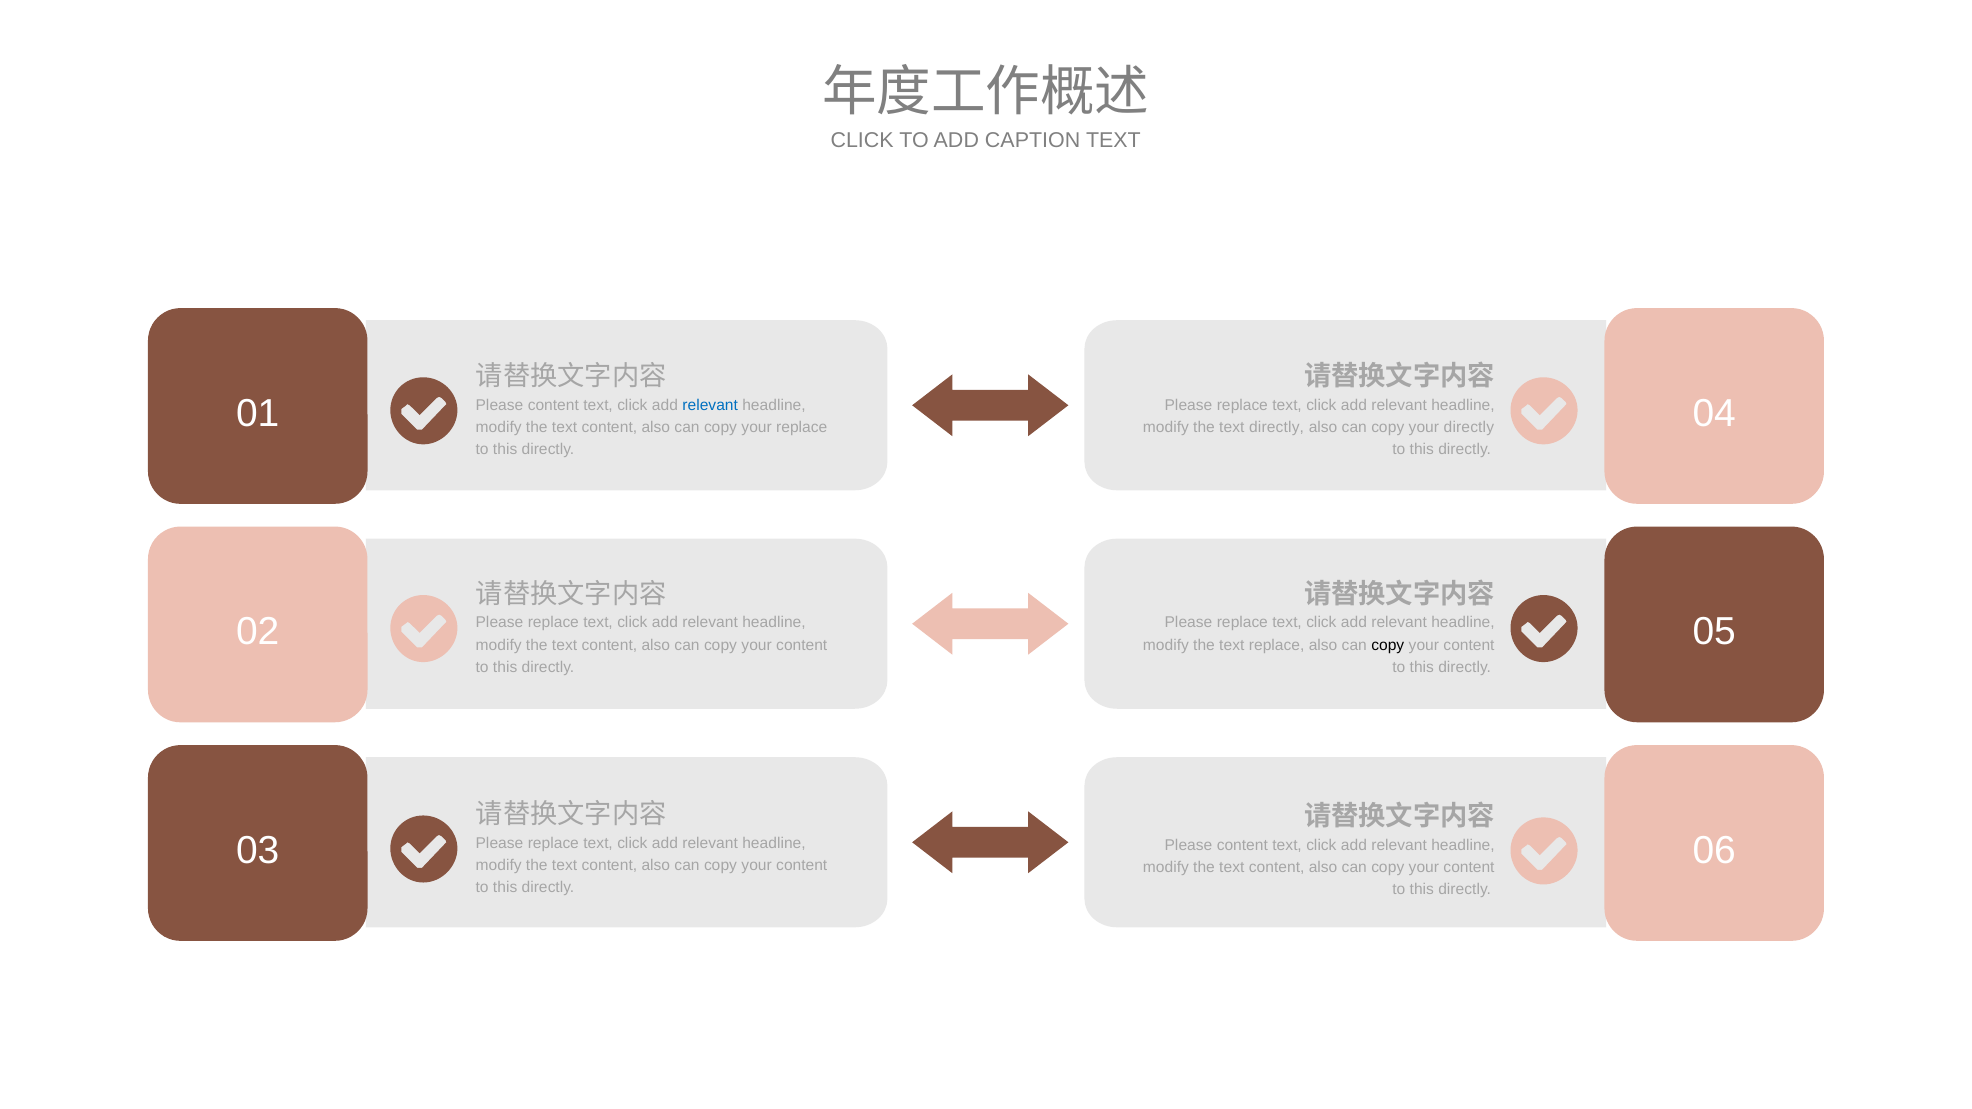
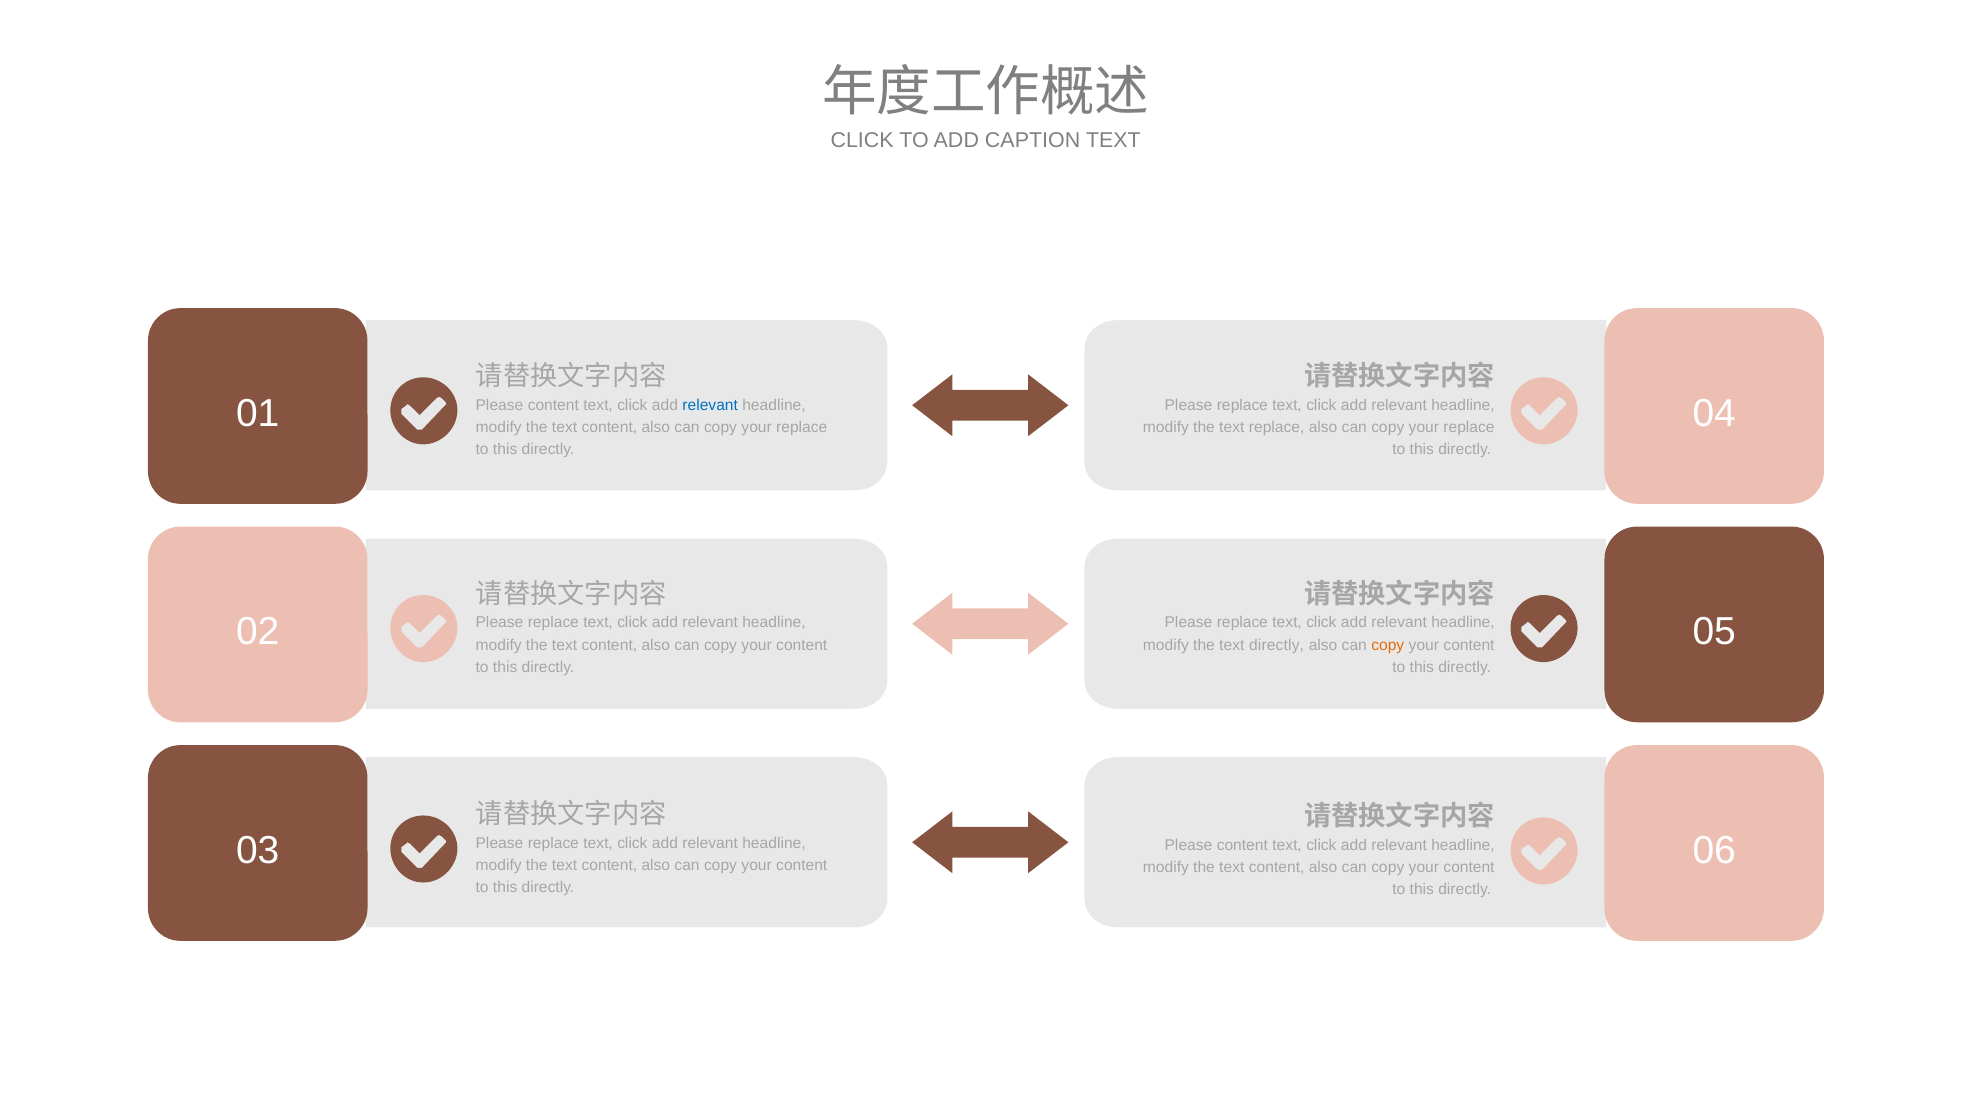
text directly: directly -> replace (1277, 427)
directly: directly -> replace (1469, 427)
text replace: replace -> directly (1277, 645)
copy colour: black -> orange (1388, 645)
